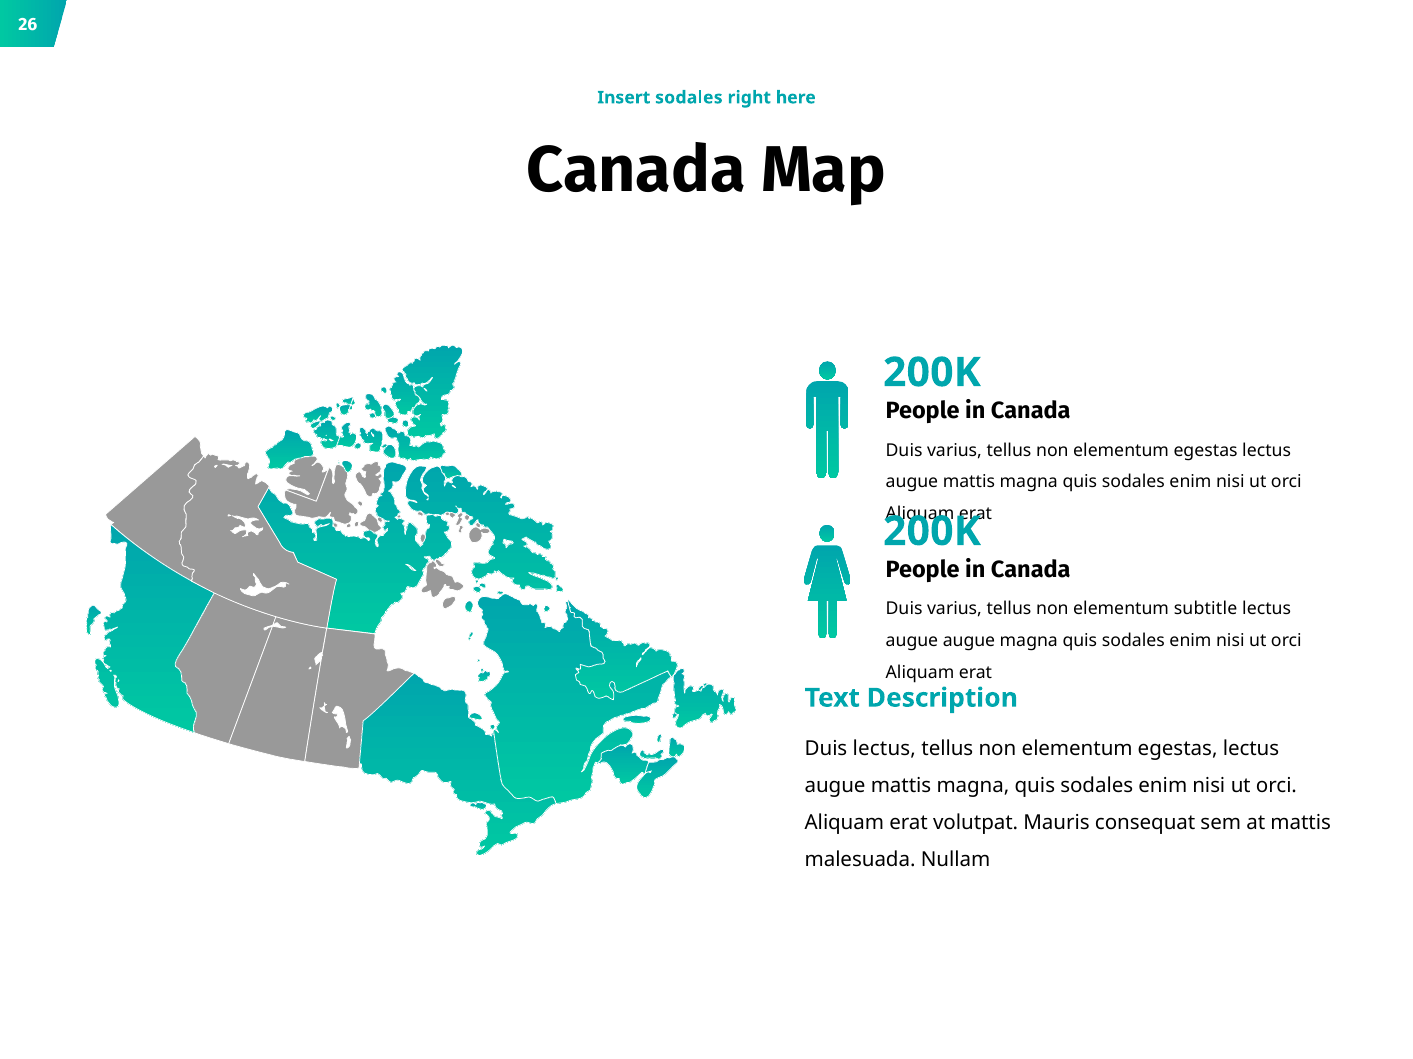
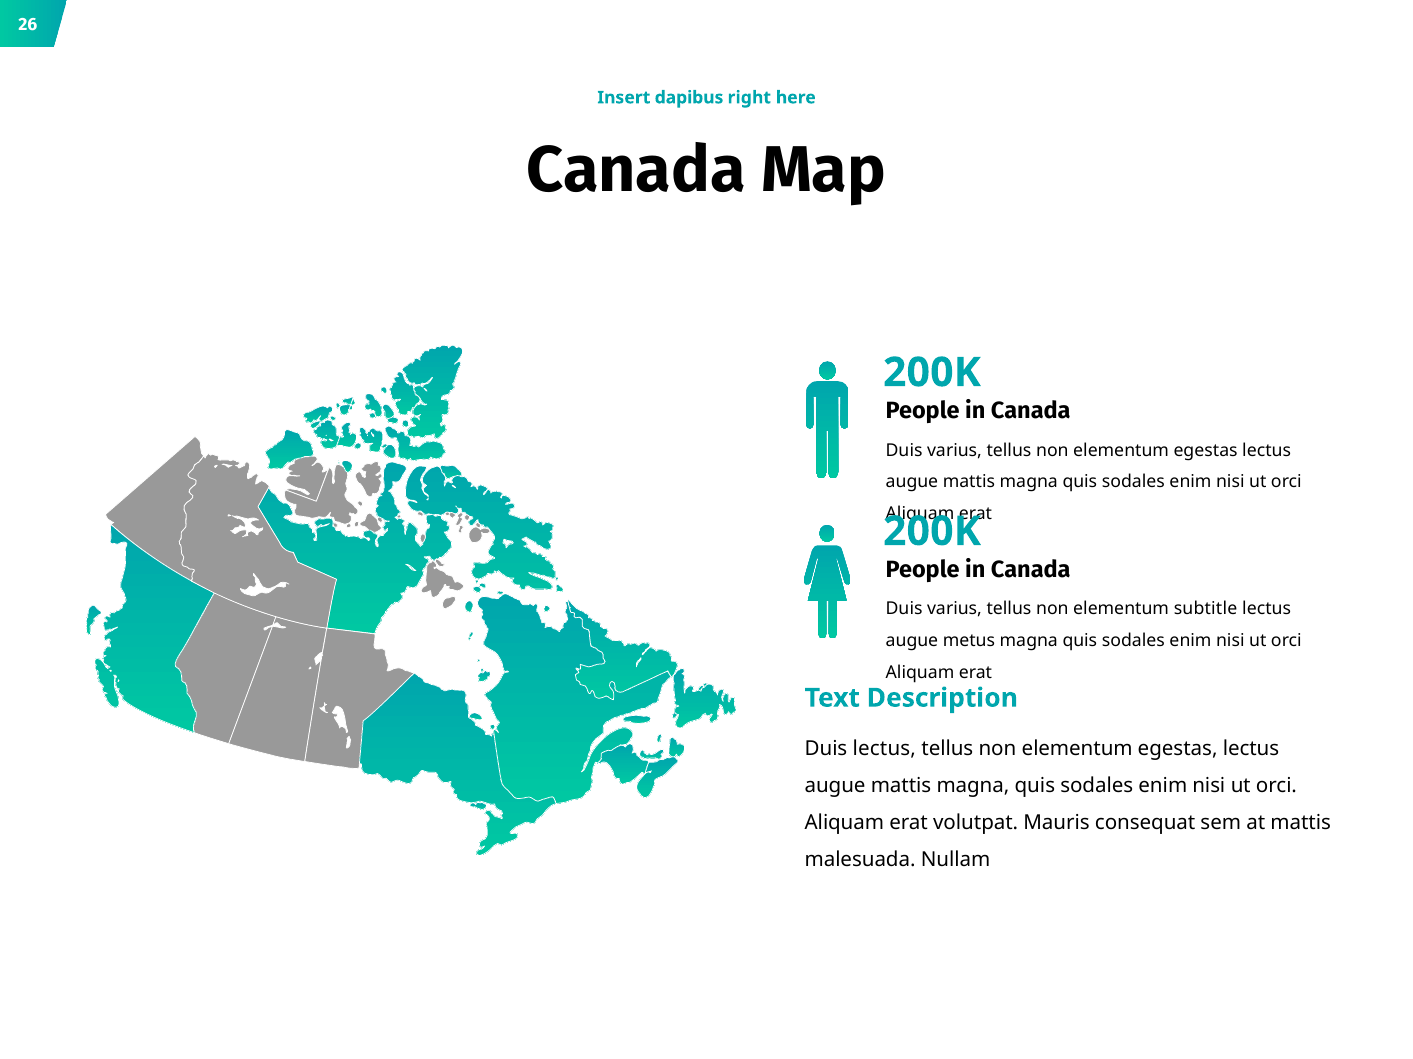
Insert sodales: sodales -> dapibus (689, 98)
augue augue: augue -> metus (969, 641)
